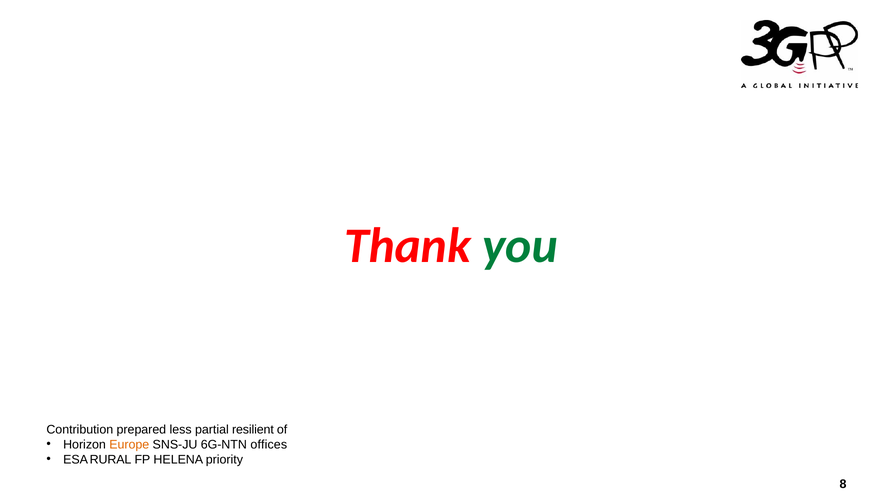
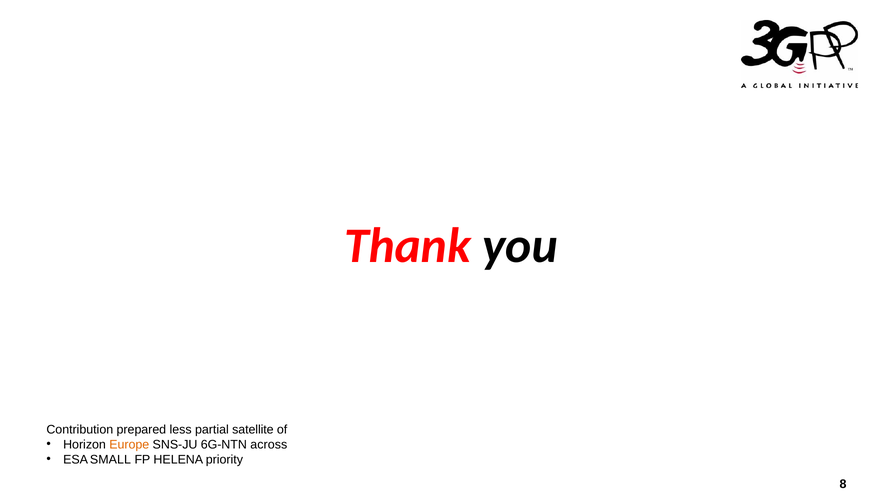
you colour: green -> black (520, 246)
resilient: resilient -> satellite (253, 430)
offices: offices -> across (269, 445)
RURAL: RURAL -> SMALL (110, 460)
